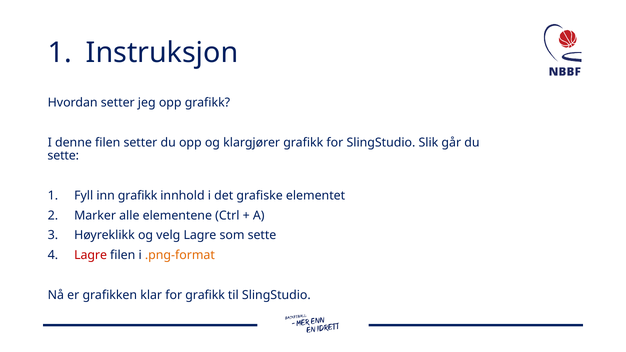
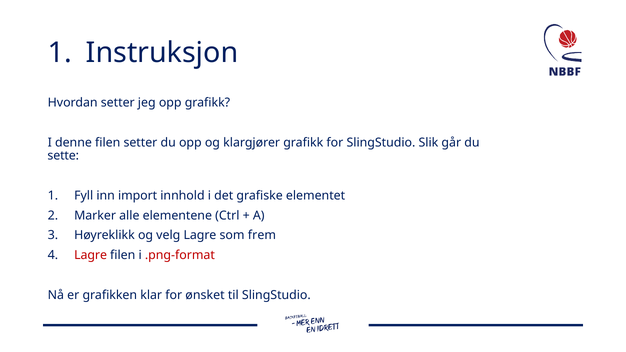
inn grafikk: grafikk -> import (138, 196)
som sette: sette -> frem (262, 235)
.png-format colour: orange -> red (180, 255)
for grafikk: grafikk -> ønsket (205, 295)
